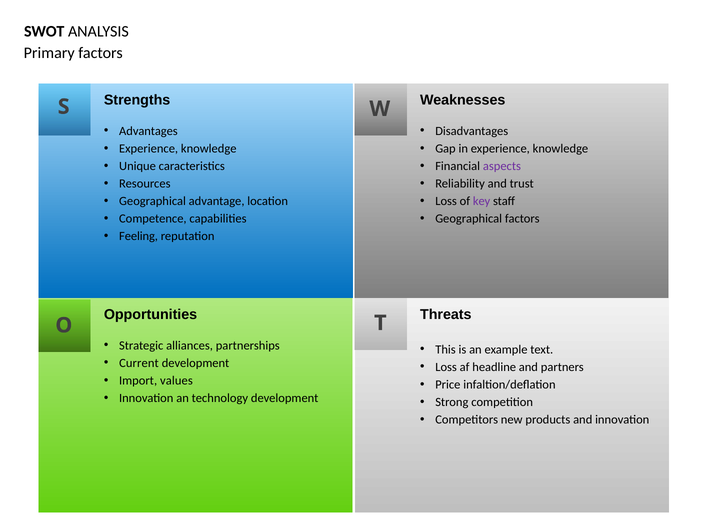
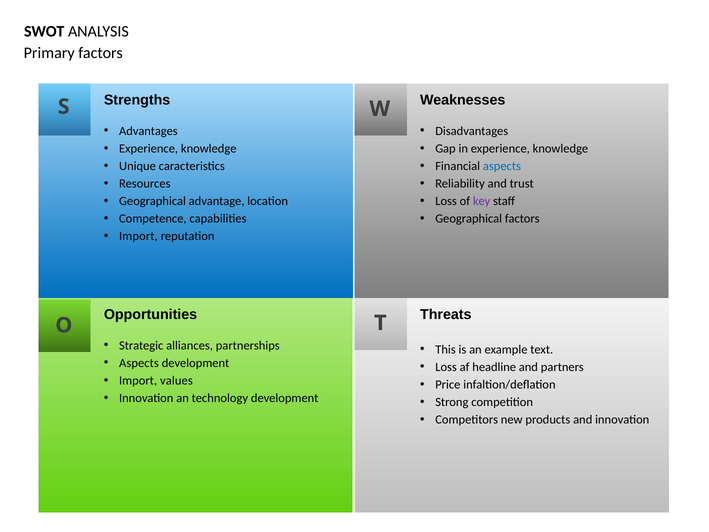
aspects colour: purple -> blue (502, 166)
Feeling: Feeling -> Import (138, 236)
Current: Current -> Aspects (139, 363)
